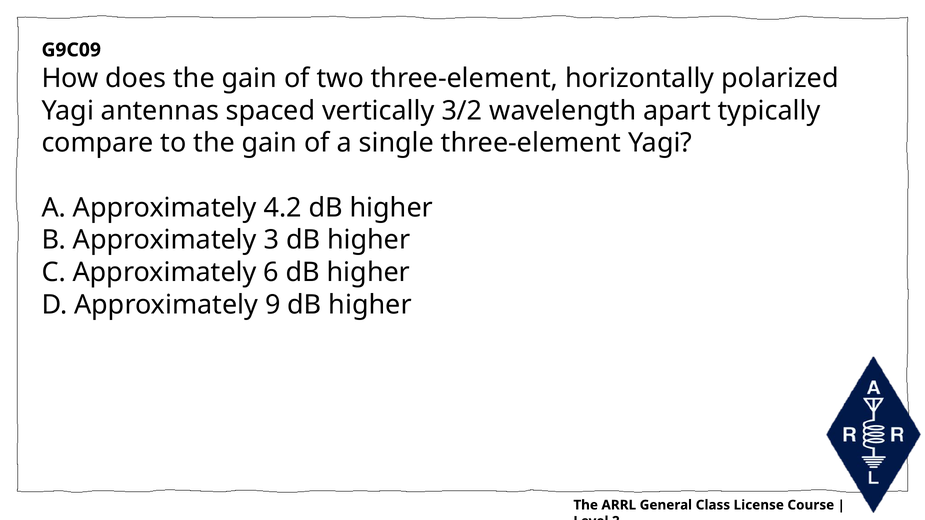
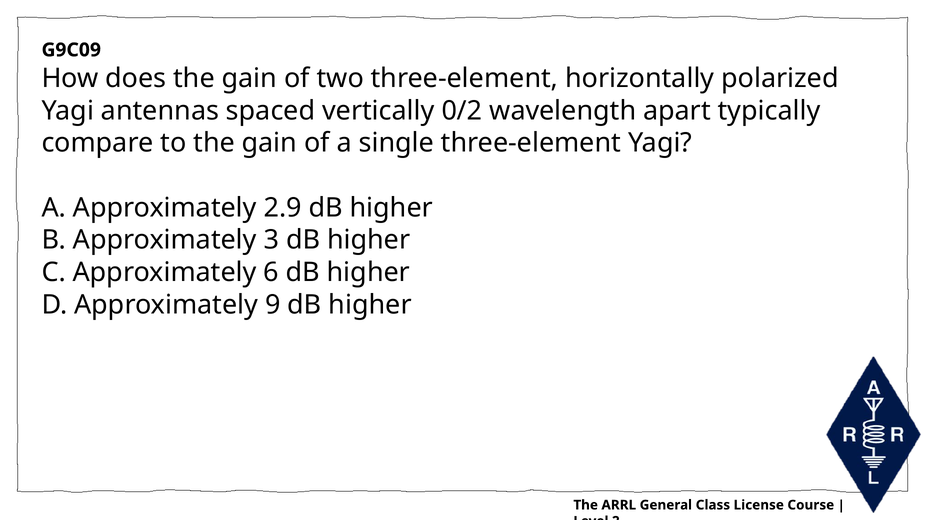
3/2: 3/2 -> 0/2 (462, 111)
4.2: 4.2 -> 2.9 (283, 208)
